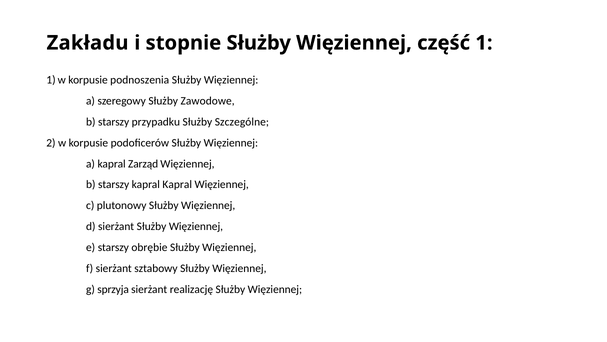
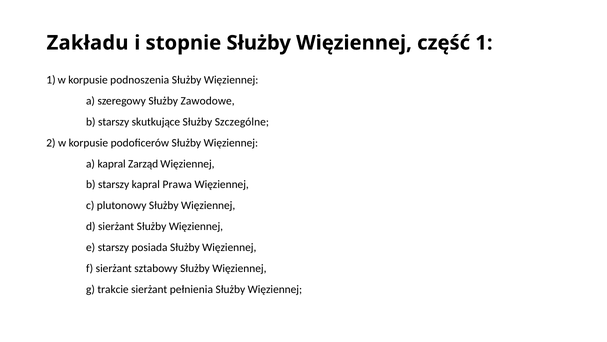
przypadku: przypadku -> skutkujące (156, 122)
kapral Kapral: Kapral -> Prawa (177, 184)
obrębie: obrębie -> posiada (149, 247)
sprzyja: sprzyja -> trakcie (113, 289)
realizację: realizację -> pełnienia (191, 289)
